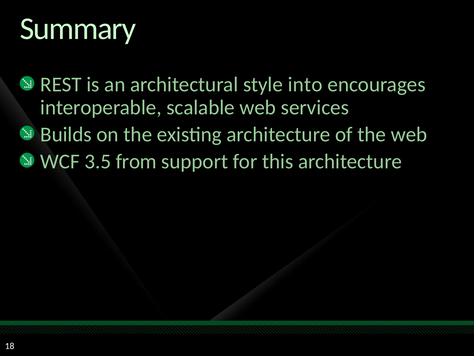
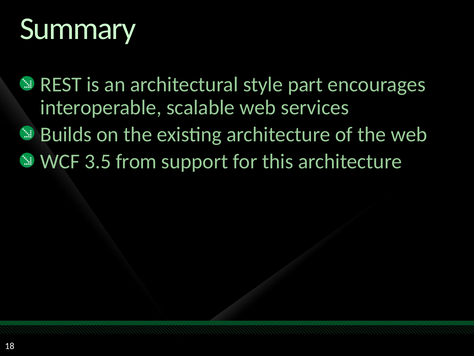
into: into -> part (305, 85)
